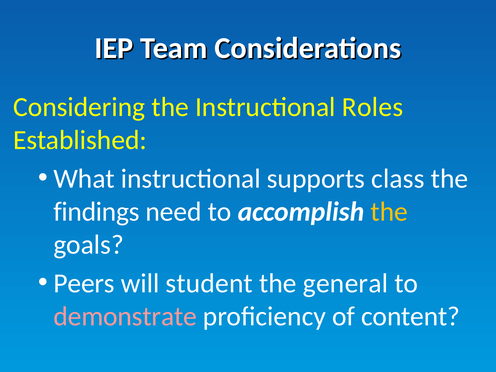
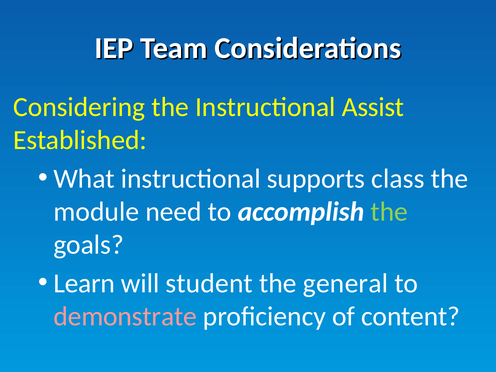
Roles: Roles -> Assist (373, 107)
findings: findings -> module (96, 212)
the colour: yellow -> light green (389, 212)
Peers: Peers -> Learn (84, 283)
